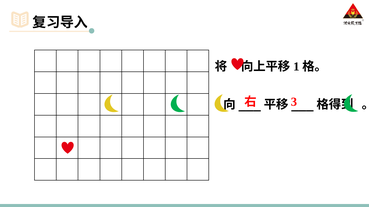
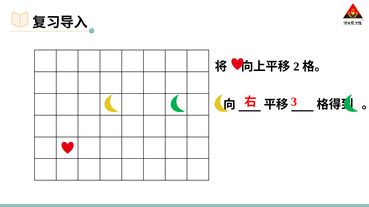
1: 1 -> 2 (296, 67)
